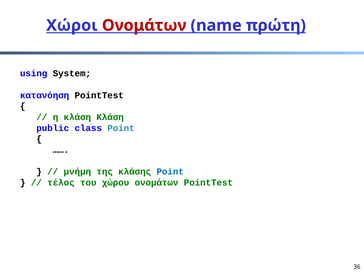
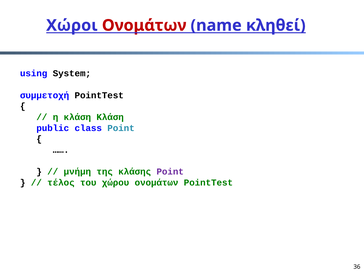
πρώτη: πρώτη -> κληθεί (276, 25)
κατανόηση: κατανόηση -> συμμετοχή (45, 95)
Point colour: blue -> purple (170, 172)
